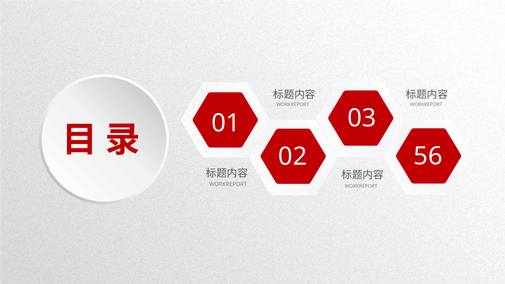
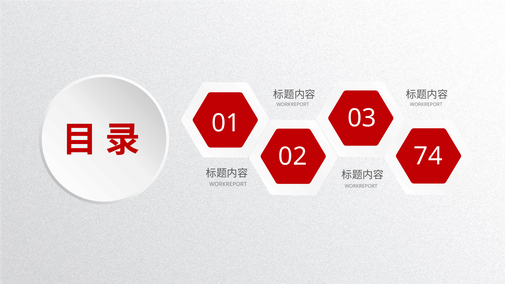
56: 56 -> 74 (428, 156)
